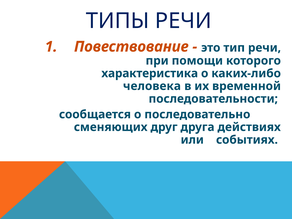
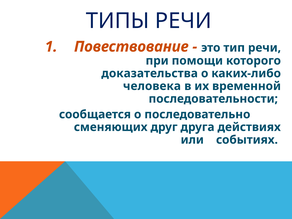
характеристика: характеристика -> доказательства (150, 73)
